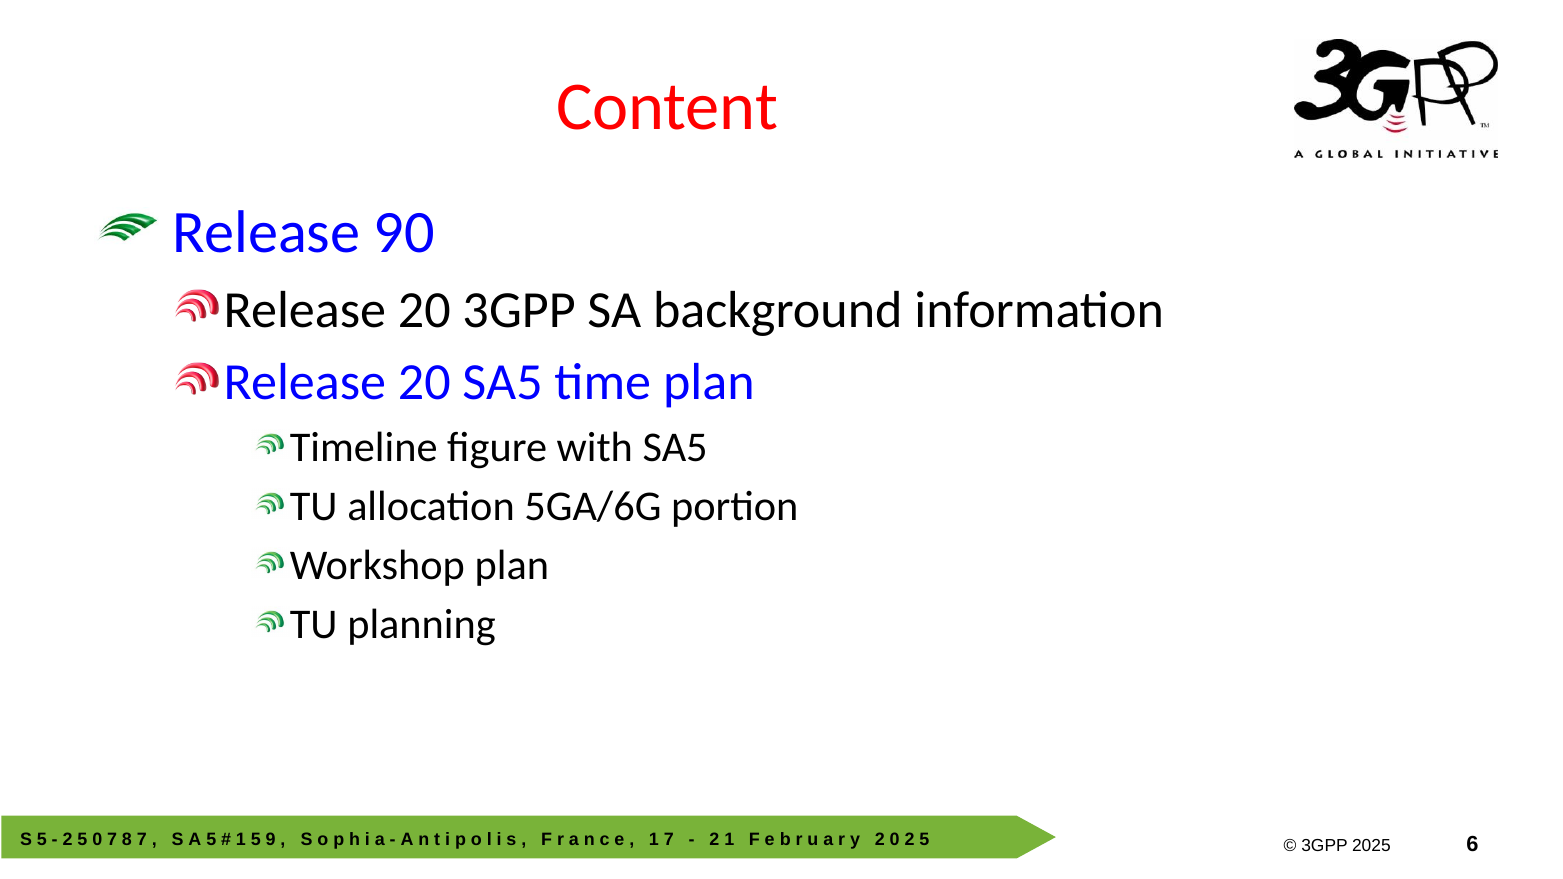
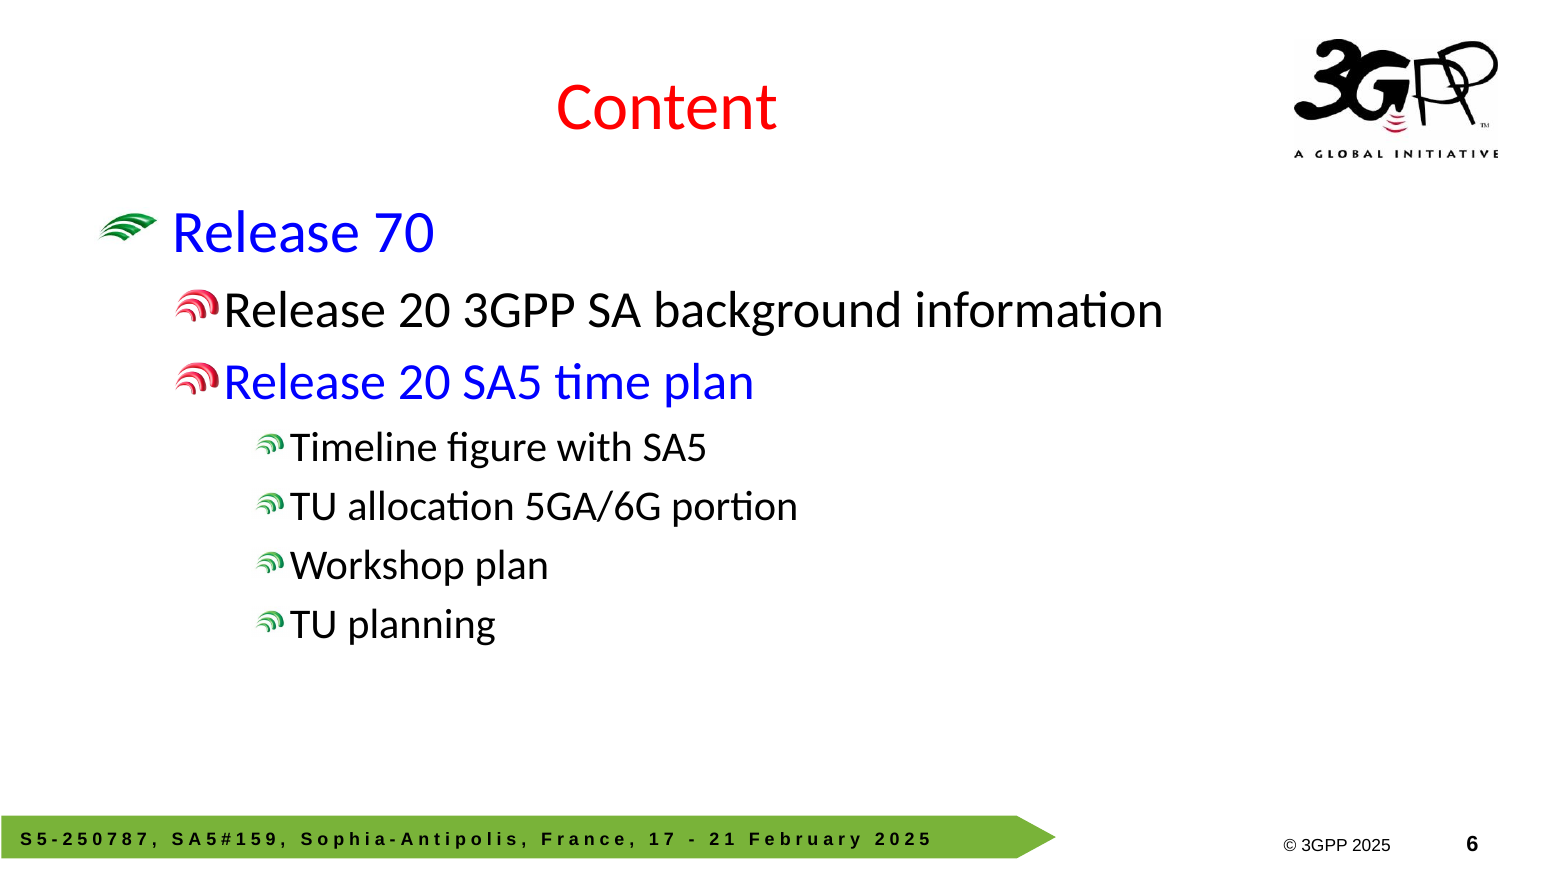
90: 90 -> 70 (404, 233)
